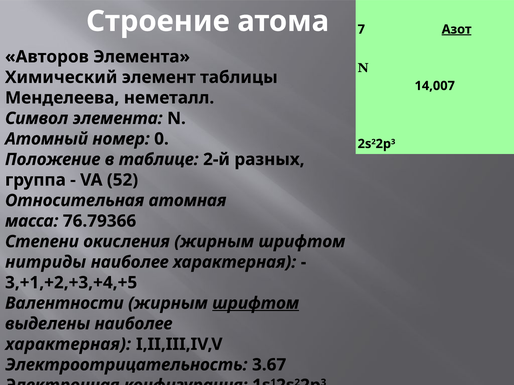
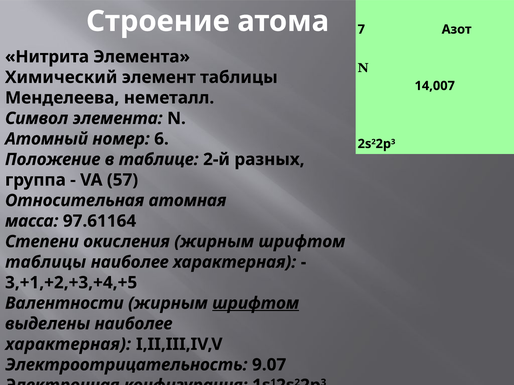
Азот underline: present -> none (457, 29)
Авторов: Авторов -> Нитрита (47, 57)
0: 0 -> 6 (161, 139)
52: 52 -> 57 (123, 180)
76.79366: 76.79366 -> 97.61164 (100, 221)
нитриды: нитриды -> таблицы (46, 262)
3.67: 3.67 -> 9.07 (269, 365)
